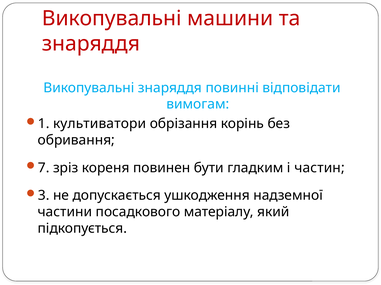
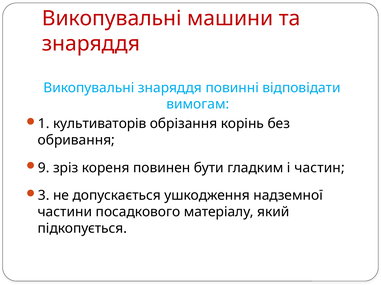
культиватори: культиватори -> культиваторів (100, 124)
7: 7 -> 9 (44, 168)
